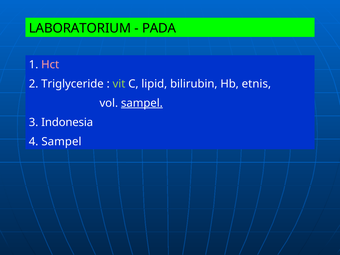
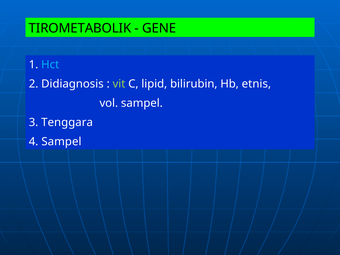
LABORATORIUM: LABORATORIUM -> TIROMETABOLIK (80, 28)
PADA: PADA -> GENE (159, 28)
Hct colour: pink -> light blue (50, 65)
Triglyceride: Triglyceride -> Didiagnosis (72, 84)
sampel underline: present -> none (142, 103)
Indonesia: Indonesia -> Tenggara (67, 122)
